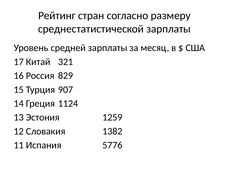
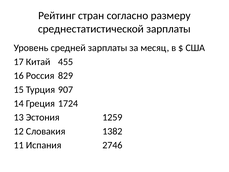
321: 321 -> 455 (66, 62)
1124: 1124 -> 1724 (68, 103)
5776: 5776 -> 2746 (112, 145)
